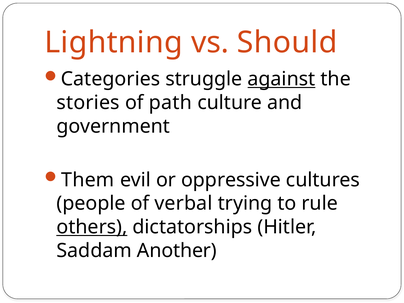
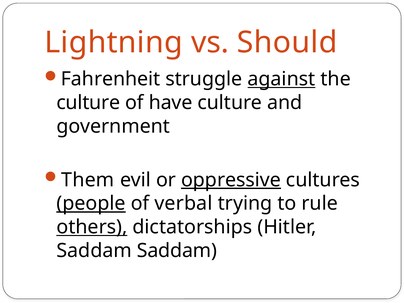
Categories: Categories -> Fahrenheit (111, 79)
stories: stories -> culture (88, 103)
path: path -> have (171, 103)
oppressive underline: none -> present (231, 180)
people underline: none -> present (91, 204)
Saddam Another: Another -> Saddam (177, 251)
